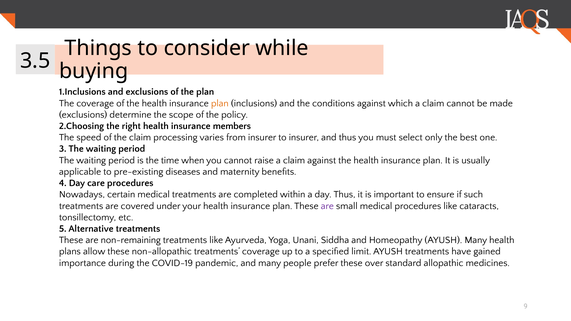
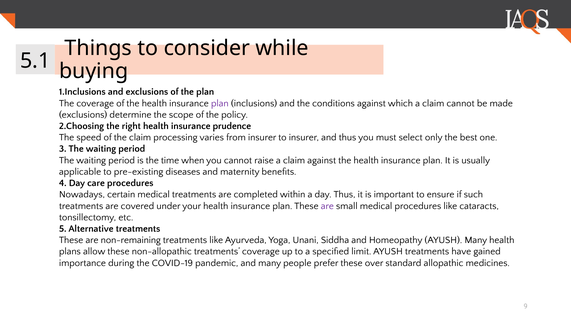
3.5: 3.5 -> 5.1 (35, 61)
plan colour: orange -> purple (220, 103)
members: members -> prudence (232, 126)
